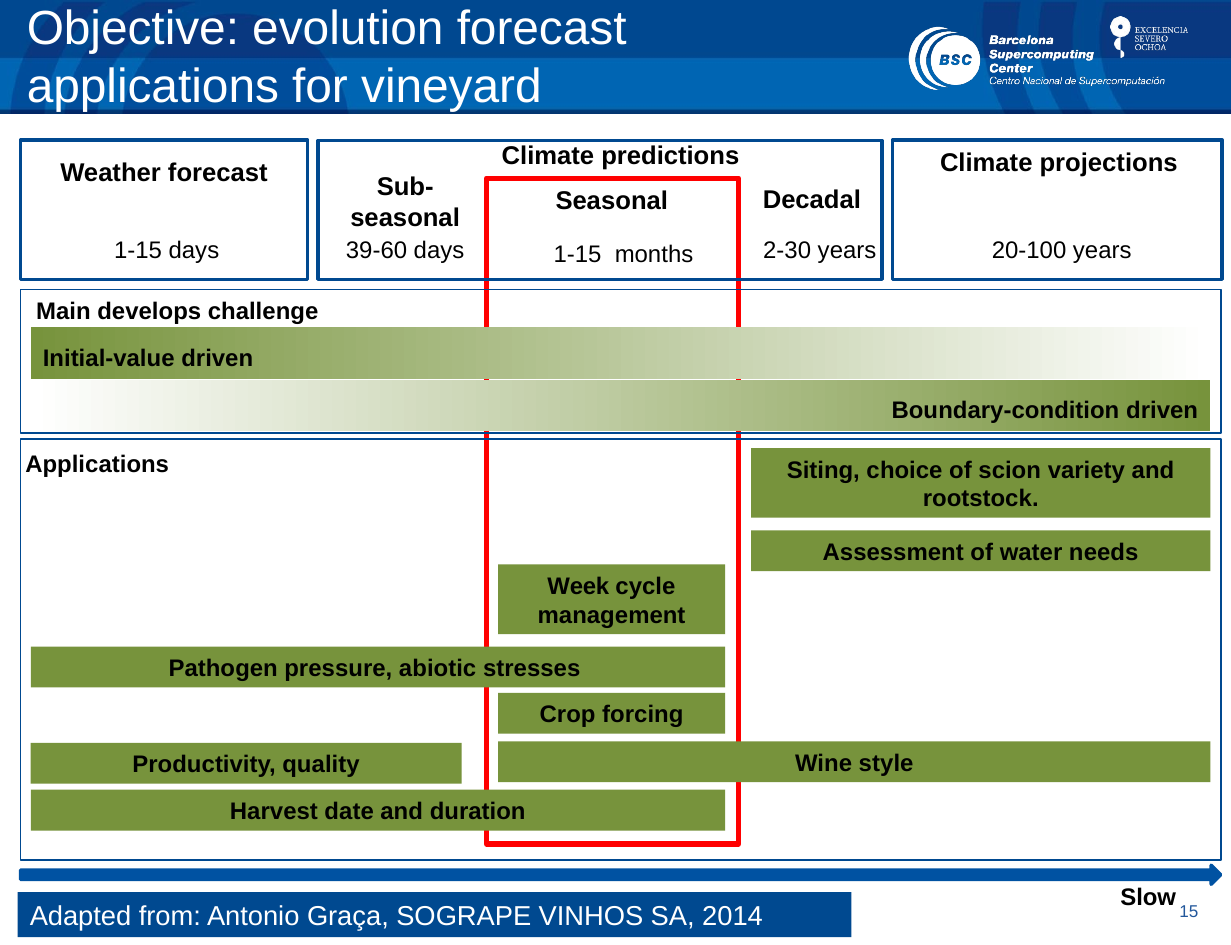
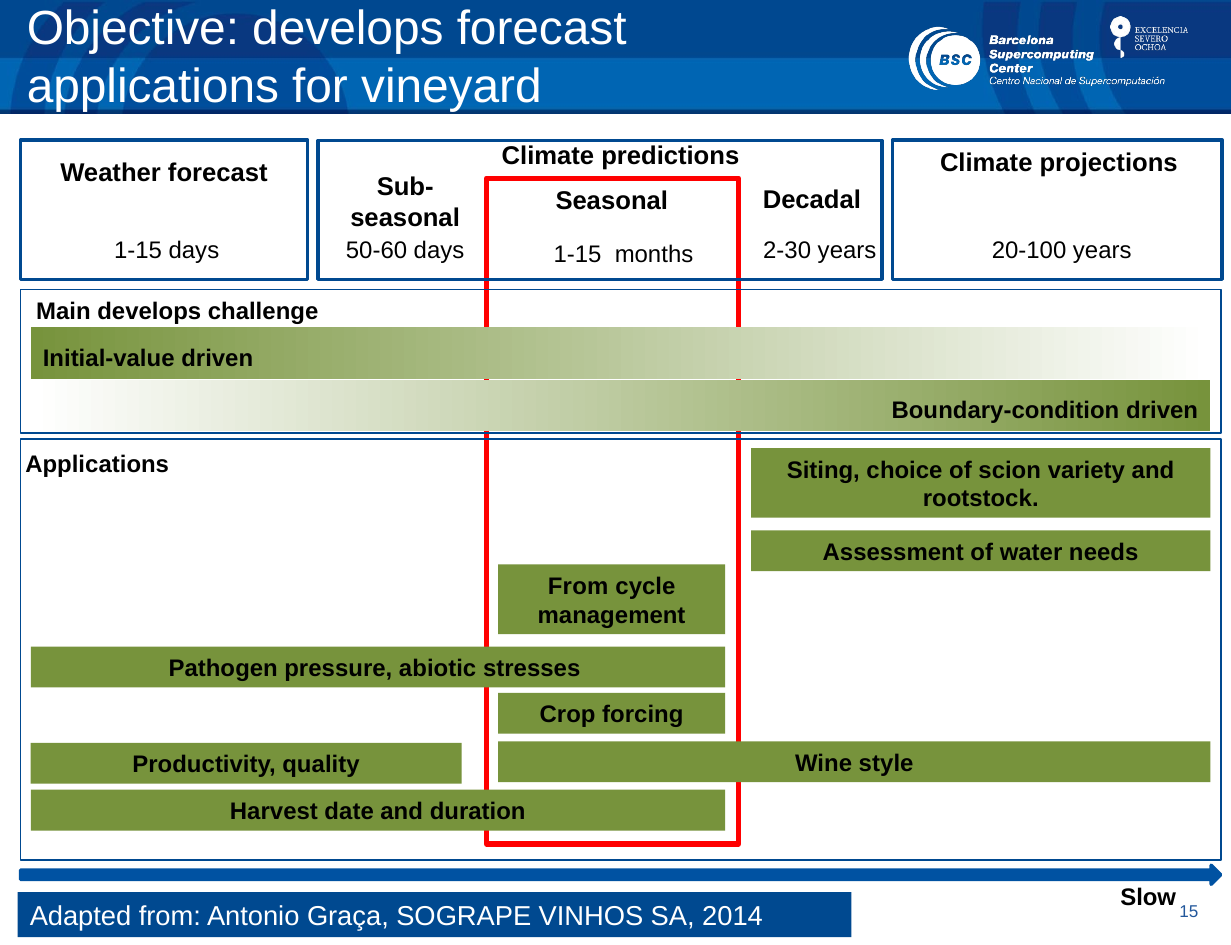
Objective evolution: evolution -> develops (348, 29)
39-60: 39-60 -> 50-60 (377, 250)
Week: Week -> From (578, 587)
